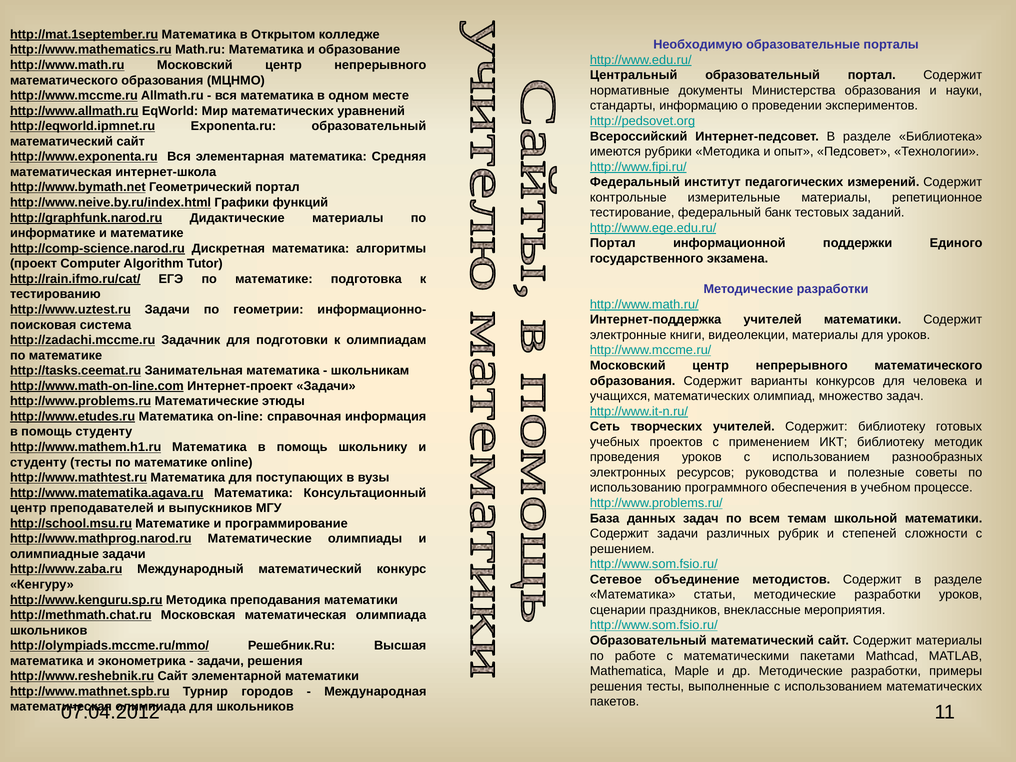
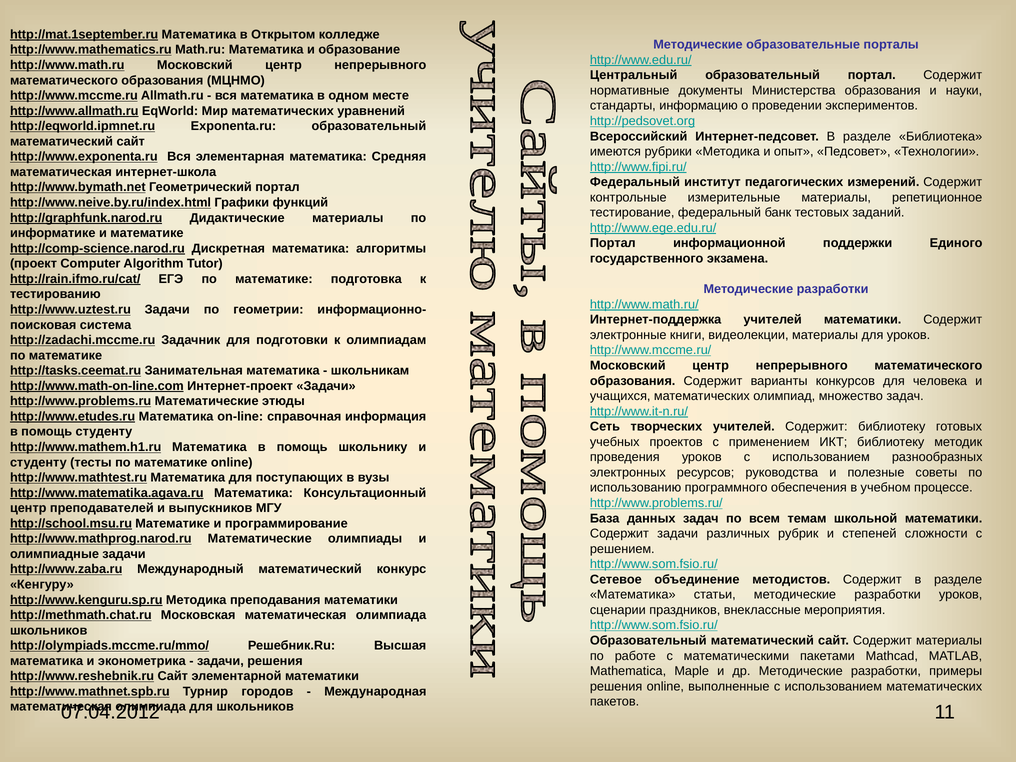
Необходимую: Необходимую -> Методические (698, 45)
тесты: тесты -> online (665, 686)
